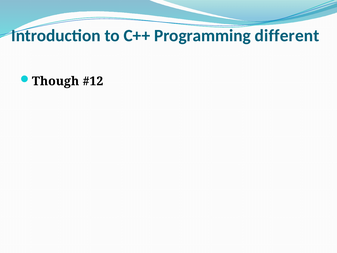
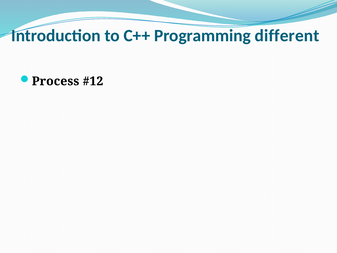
Though: Though -> Process (56, 81)
